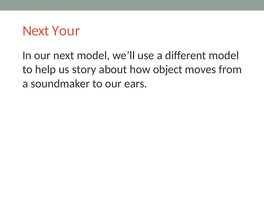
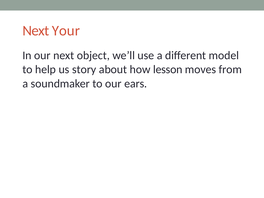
next model: model -> object (93, 55)
object: object -> lesson (168, 69)
